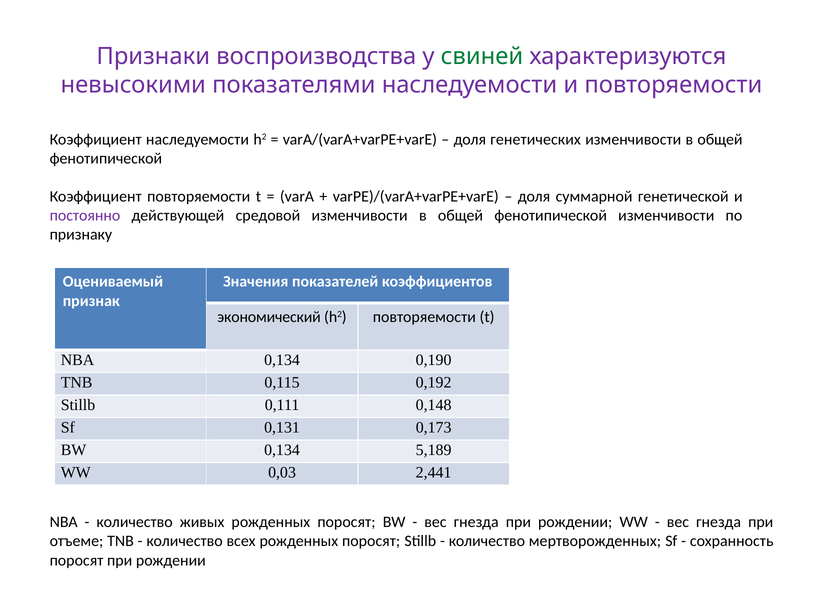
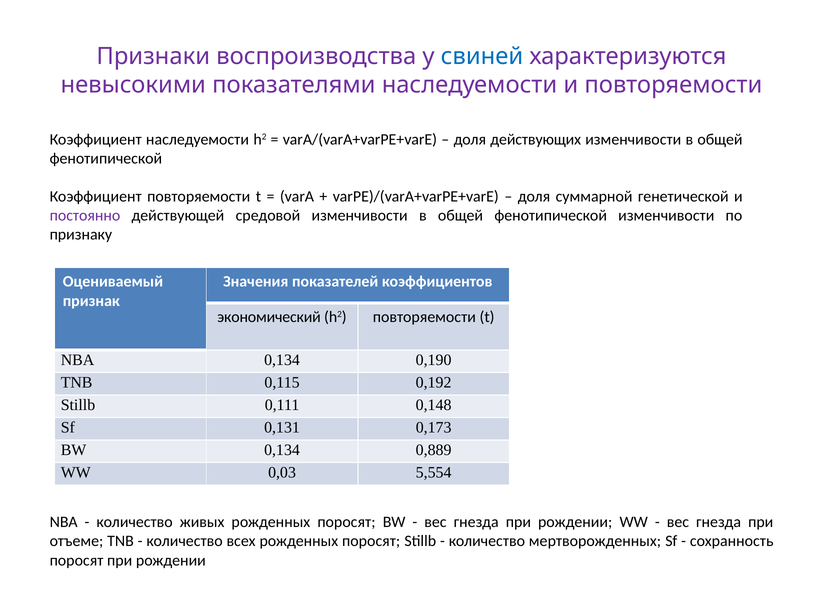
свиней colour: green -> blue (482, 56)
генетических: генетических -> действующих (536, 139)
5,189: 5,189 -> 0,889 (434, 450)
2,441: 2,441 -> 5,554 (434, 473)
